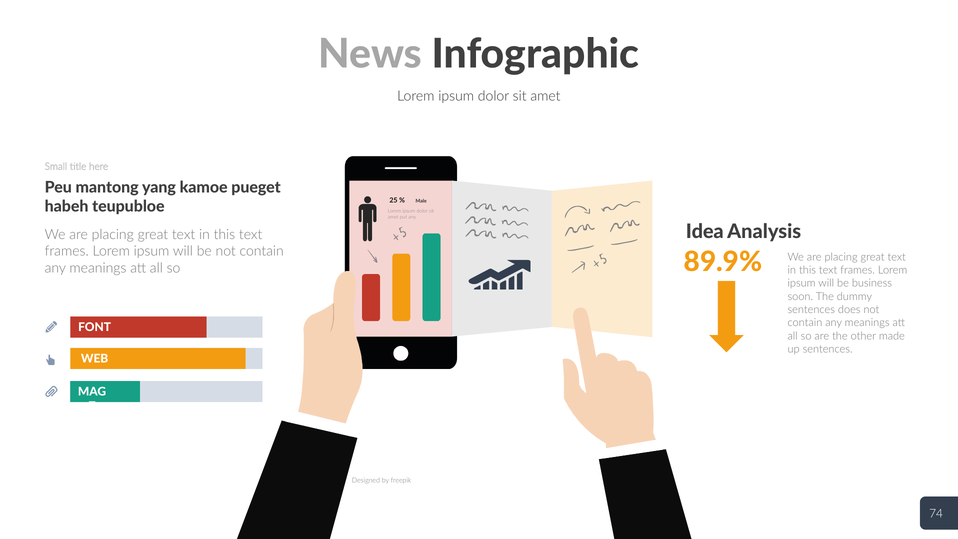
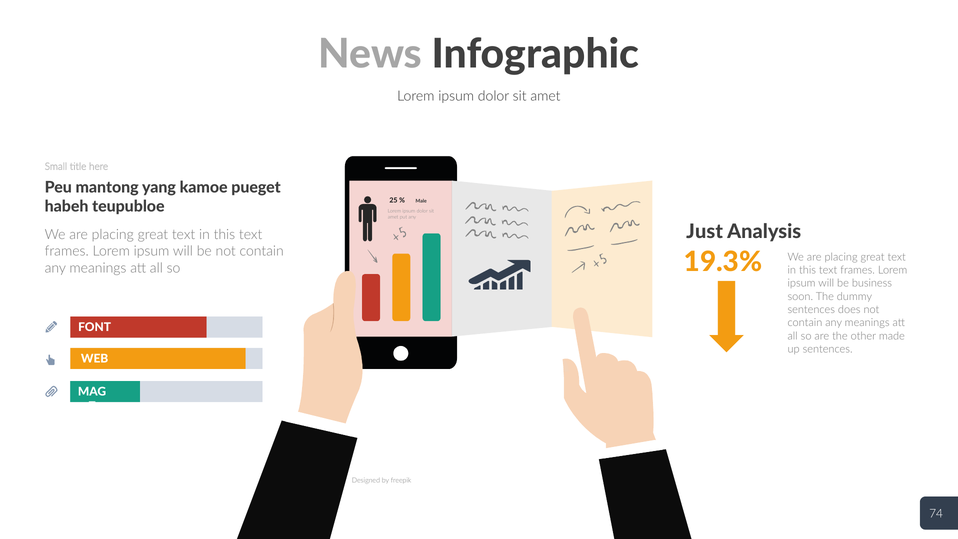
Idea: Idea -> Just (705, 231)
89.9%: 89.9% -> 19.3% (723, 262)
